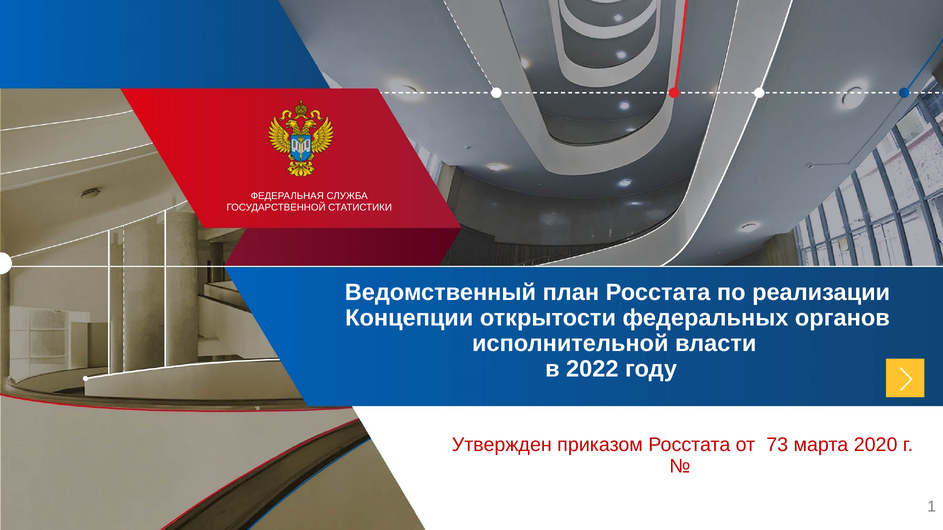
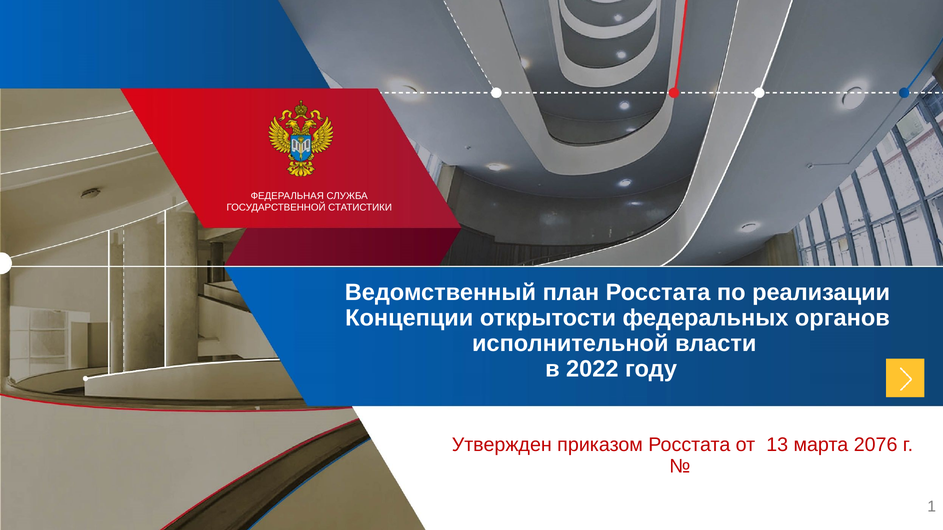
73: 73 -> 13 (777, 445)
2020: 2020 -> 2076 (876, 445)
